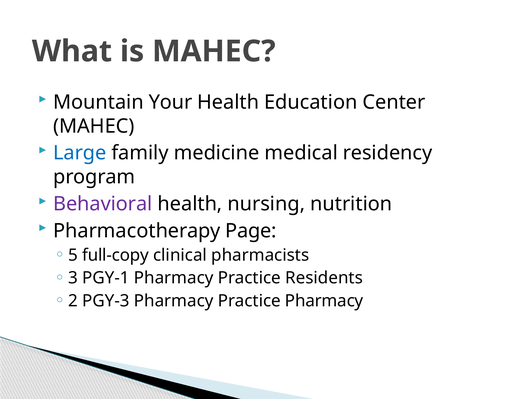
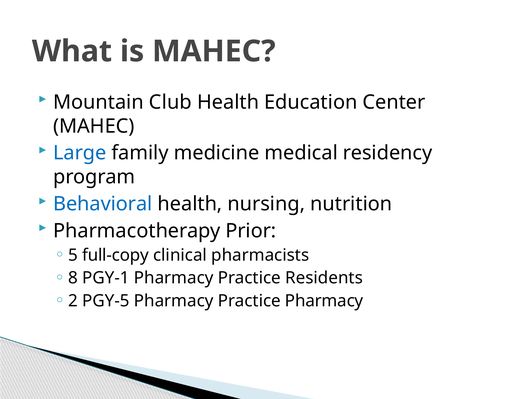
Your: Your -> Club (170, 102)
Behavioral colour: purple -> blue (103, 204)
Page: Page -> Prior (251, 231)
3: 3 -> 8 (73, 278)
PGY-3: PGY-3 -> PGY-5 (106, 301)
